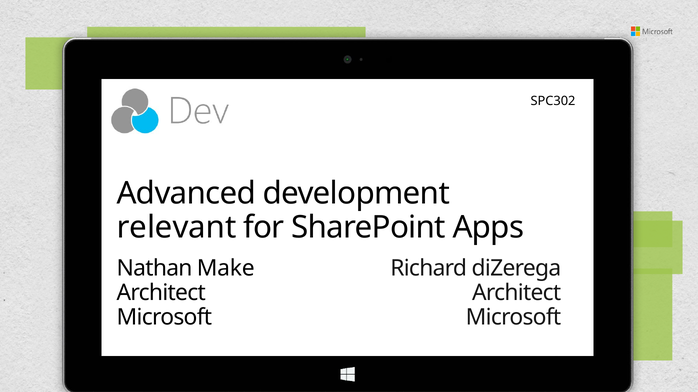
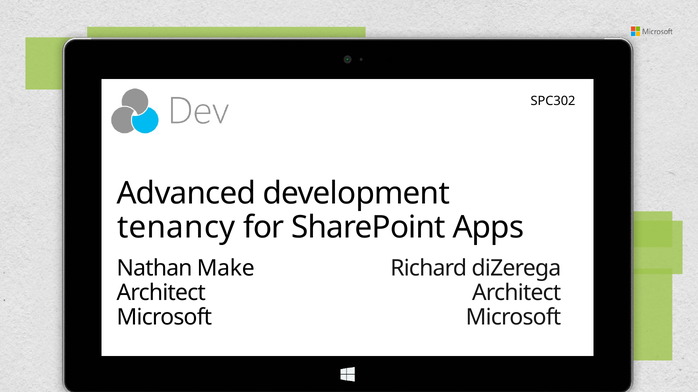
relevant: relevant -> tenancy (176, 228)
